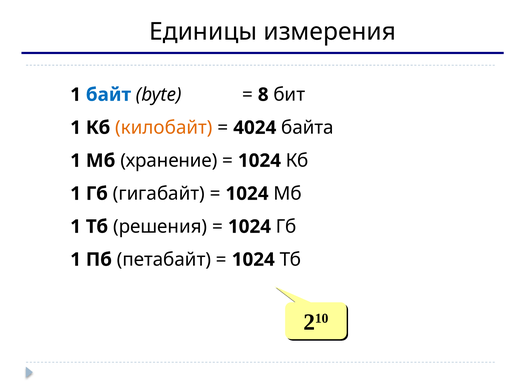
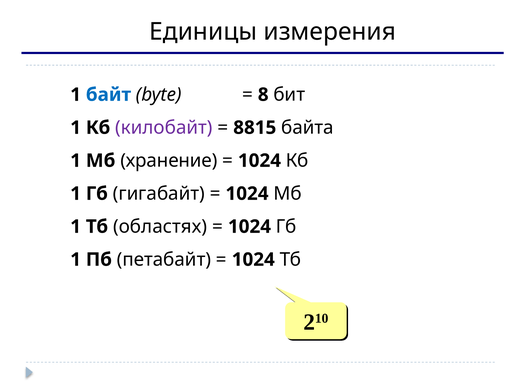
килобайт colour: orange -> purple (164, 128)
4024: 4024 -> 8815 (255, 128)
решения: решения -> областях (160, 226)
